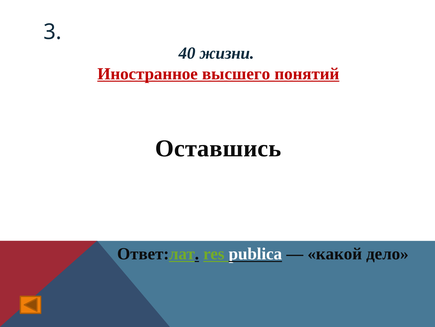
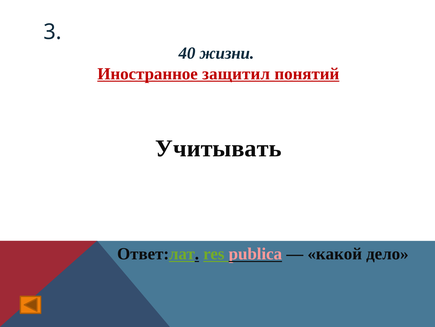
высшего: высшего -> защитил (236, 74)
Оставшись: Оставшись -> Учитывать (218, 148)
publica colour: white -> pink (255, 253)
